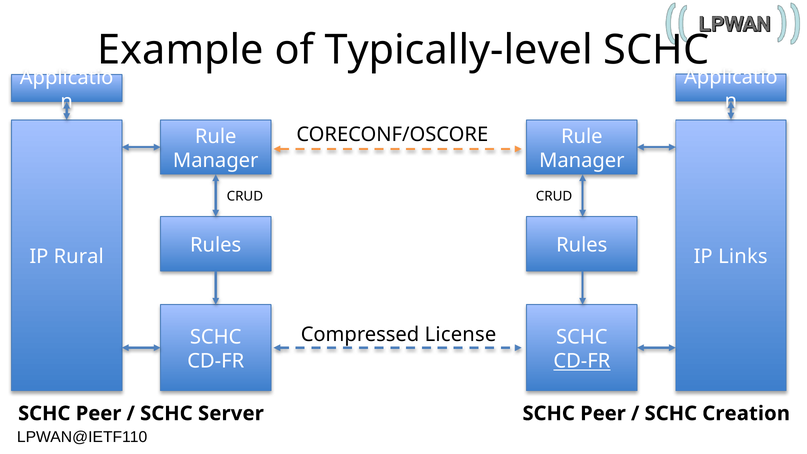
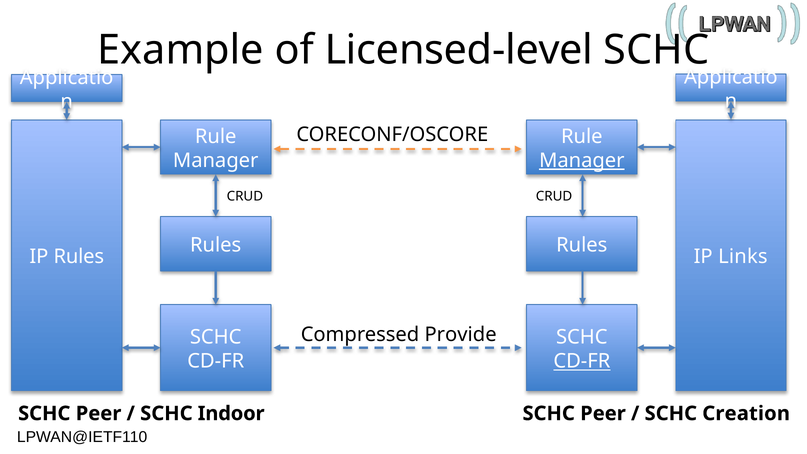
Typically-level: Typically-level -> Licensed-level (459, 50)
Manager underline: none -> present (582, 161)
IP Rural: Rural -> Rules (79, 257)
License: License -> Provide (461, 335)
Server: Server -> Indoor (231, 413)
